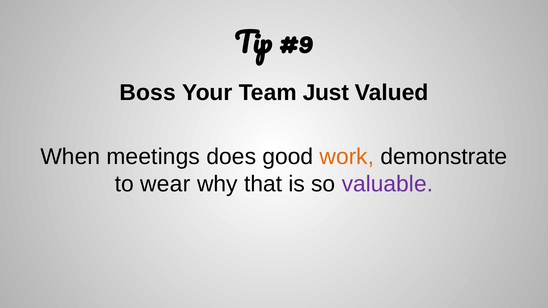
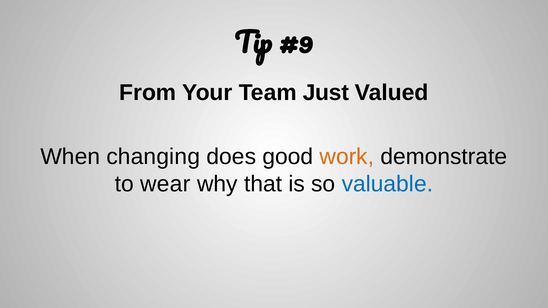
Boss: Boss -> From (148, 93)
meetings: meetings -> changing (153, 157)
valuable colour: purple -> blue (387, 184)
